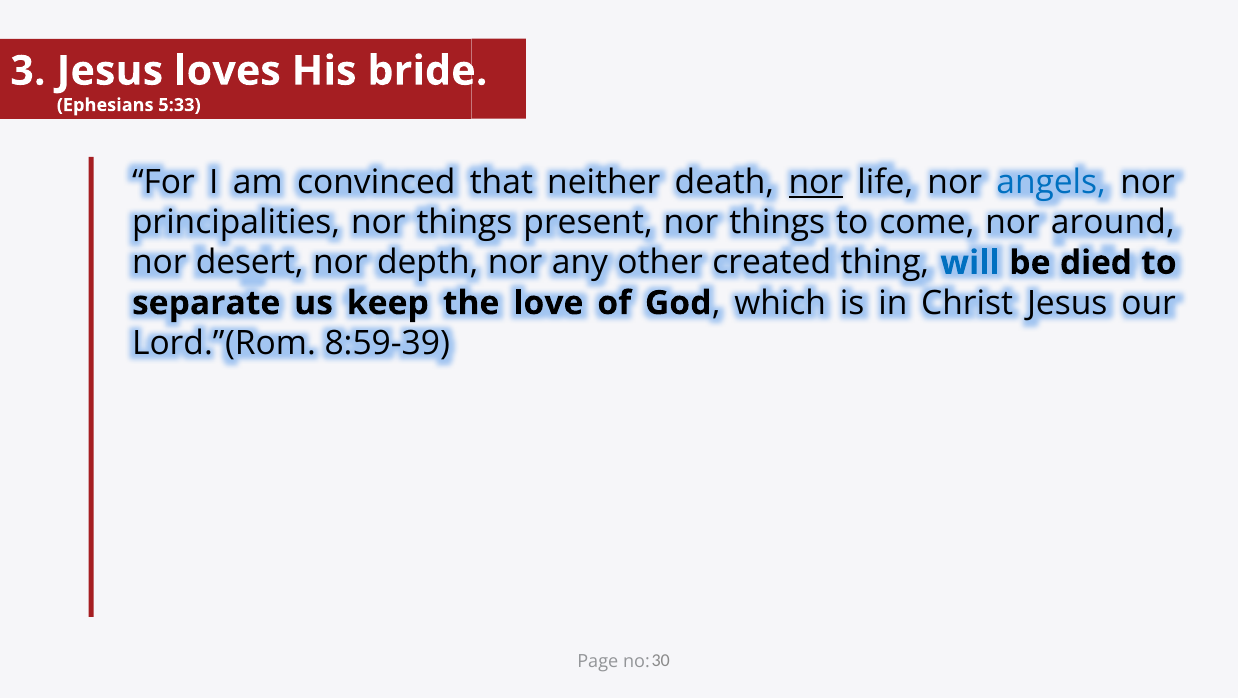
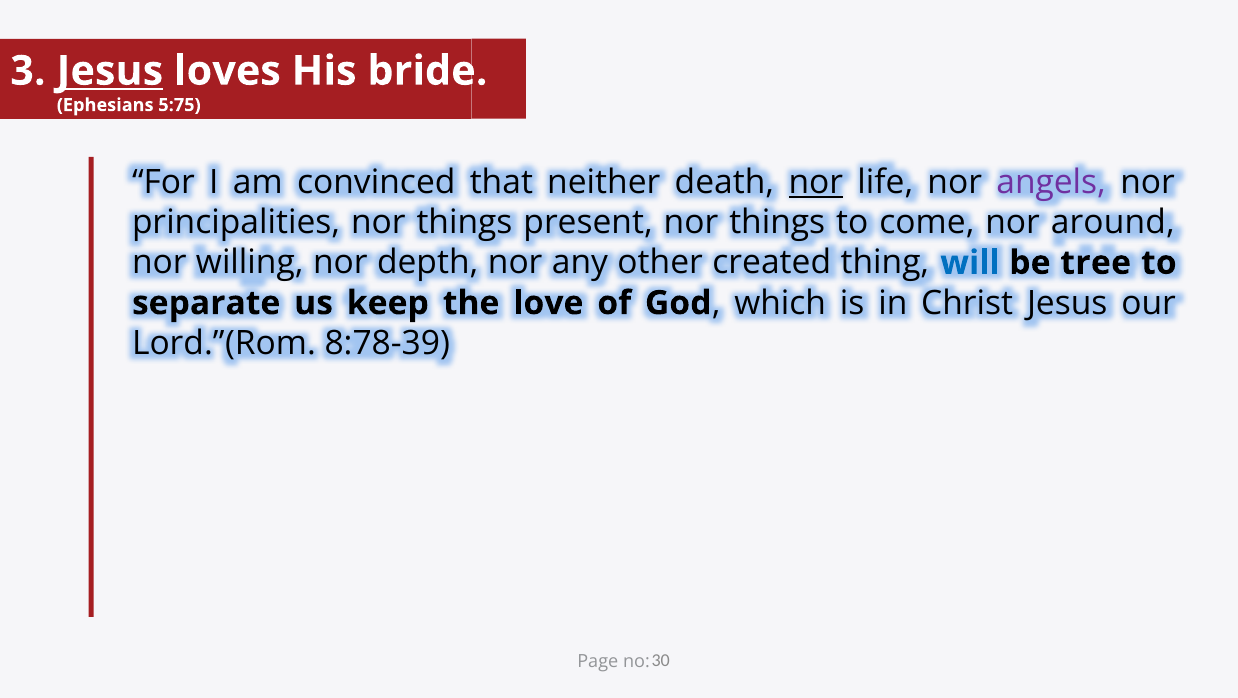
Jesus underline: none -> present (110, 71)
5:33: 5:33 -> 5:75 (180, 105)
angels colour: blue -> purple (1051, 182)
desert: desert -> willing (250, 263)
died: died -> tree (1096, 263)
8:59-39: 8:59-39 -> 8:78-39 (387, 343)
